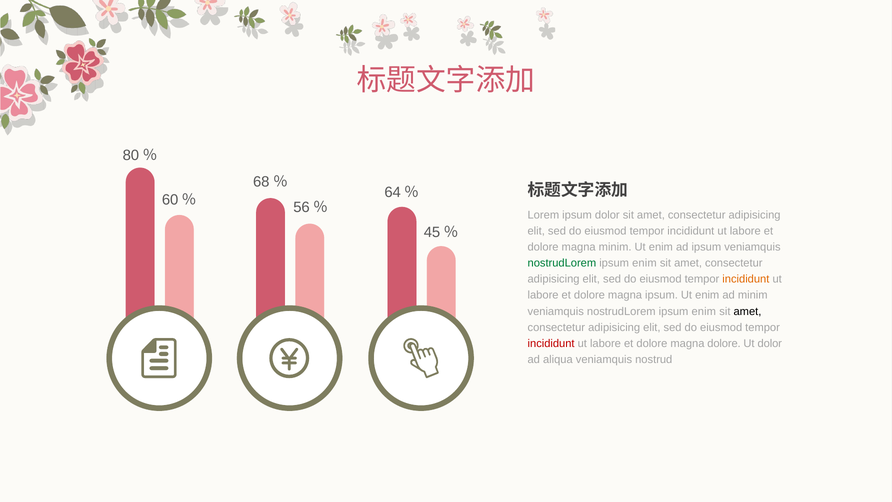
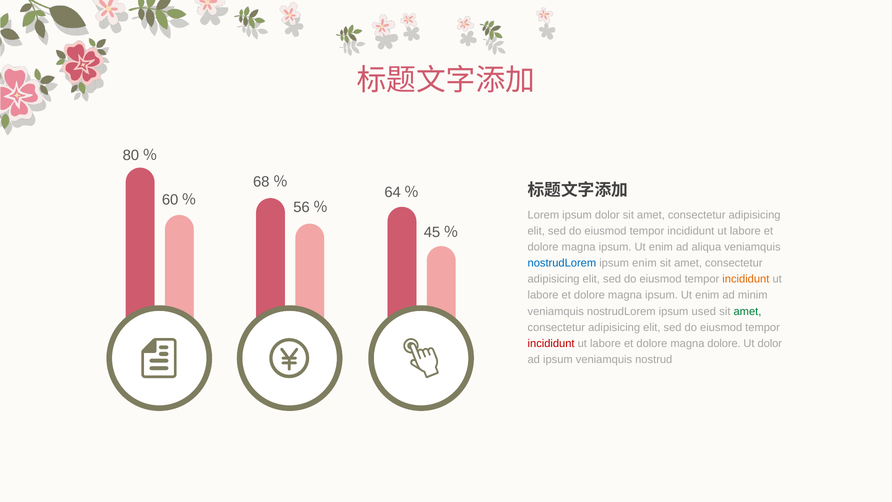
minim: minim -> ipsum (615, 247)
ad ipsum: ipsum -> aliqua (706, 247)
nostrudLorem colour: green -> blue (562, 263)
enim: enim -> used (704, 311)
amet colour: black -> green (747, 311)
ad aliqua: aliqua -> ipsum (558, 359)
